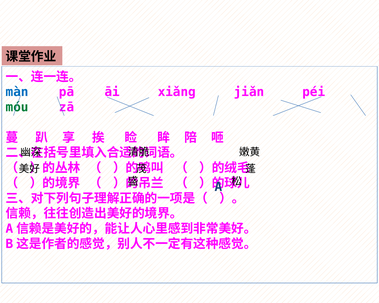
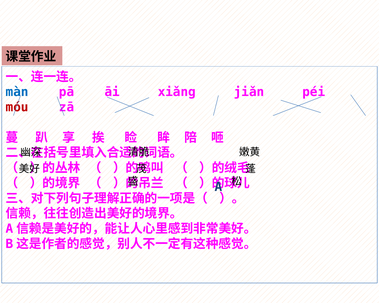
móu colour: green -> red (17, 107)
